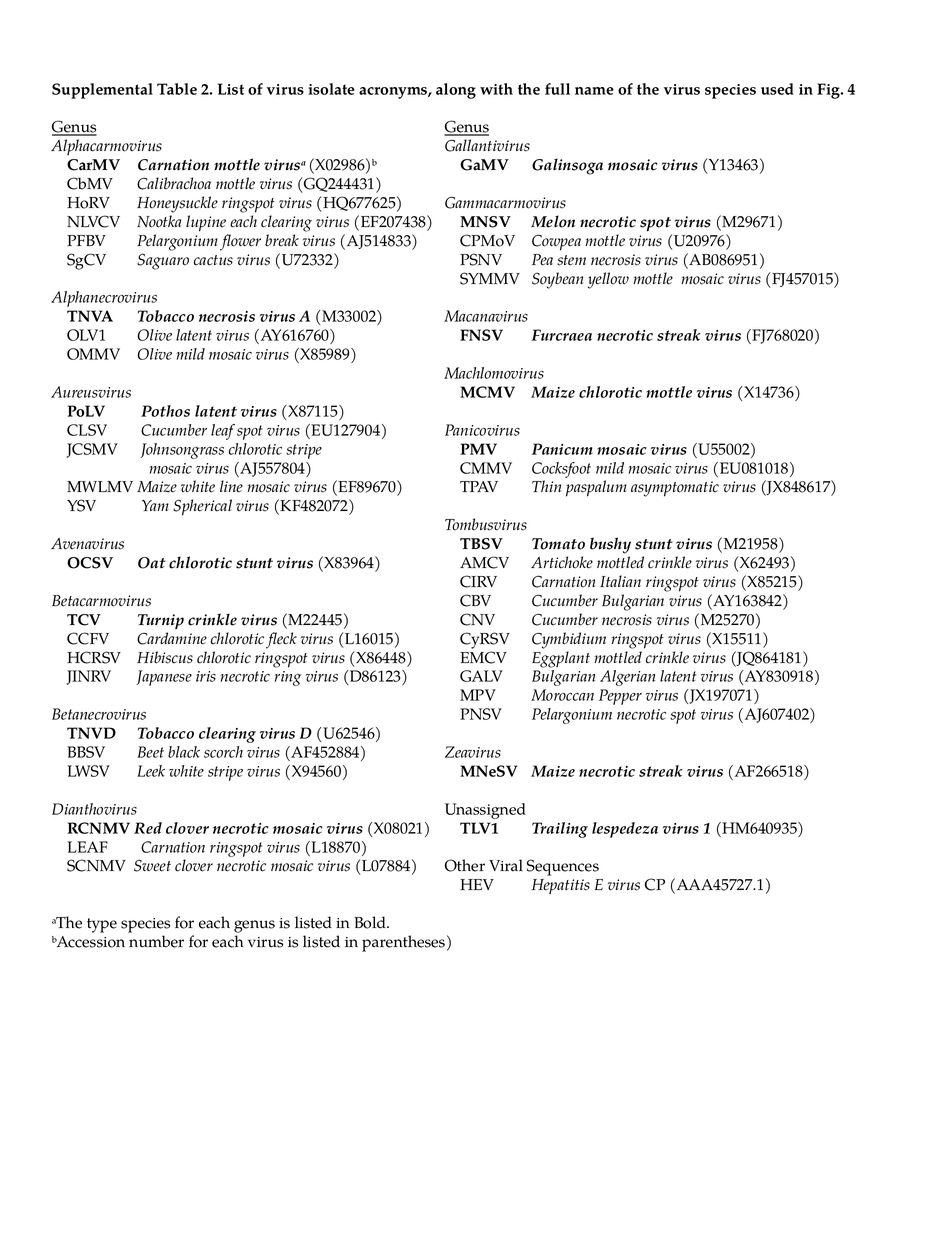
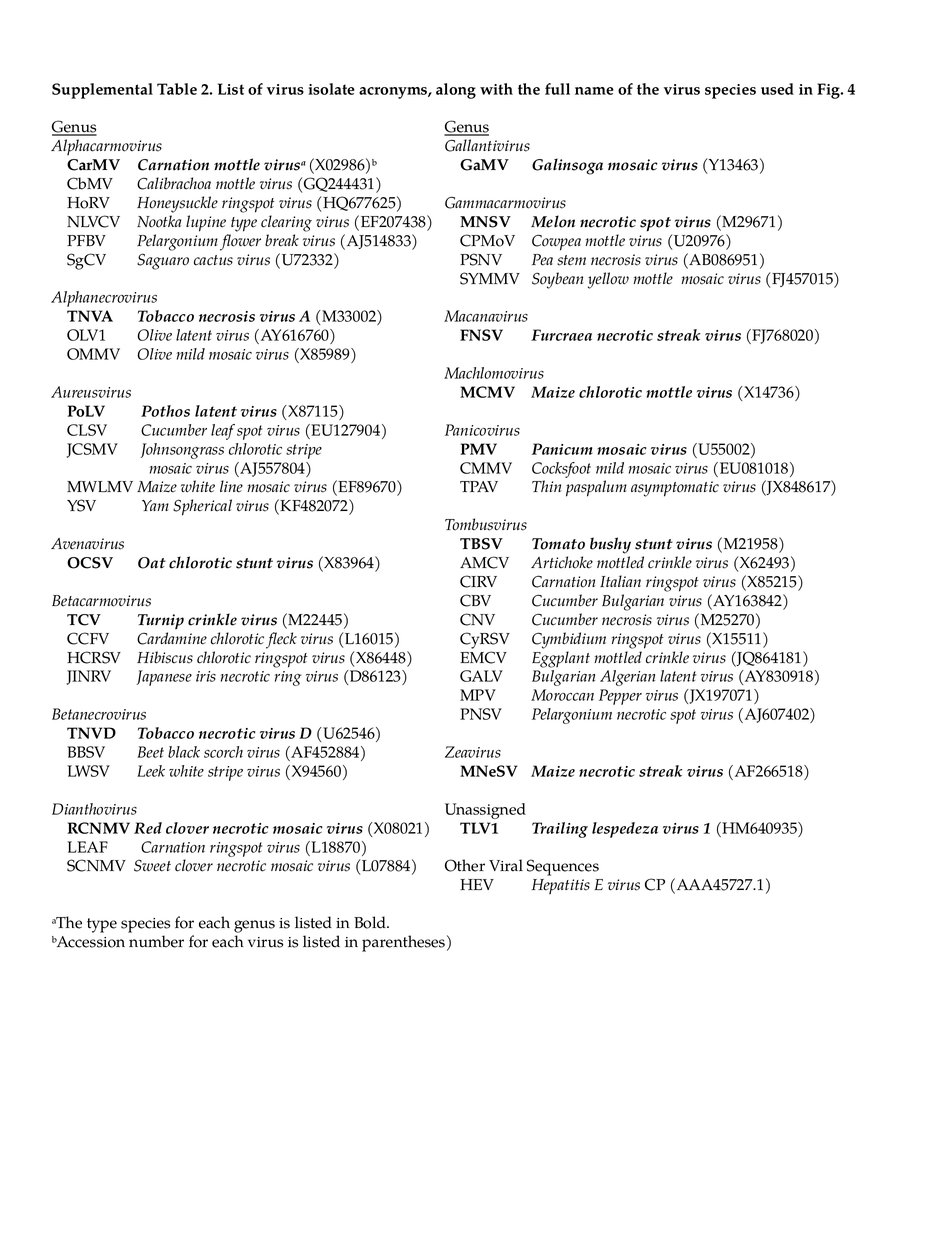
lupine each: each -> type (244, 222)
Tobacco clearing: clearing -> necrotic (227, 734)
